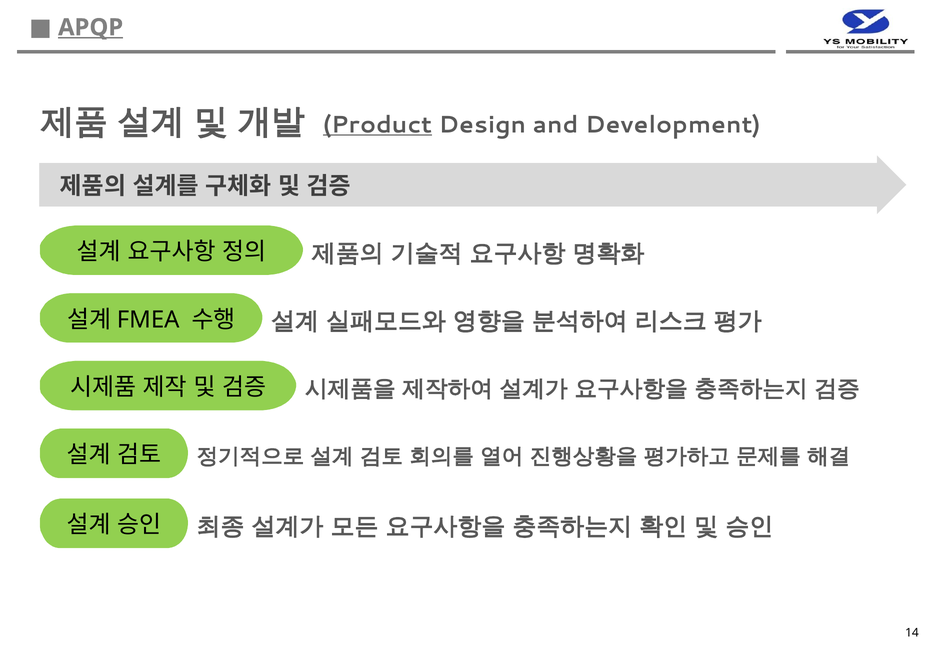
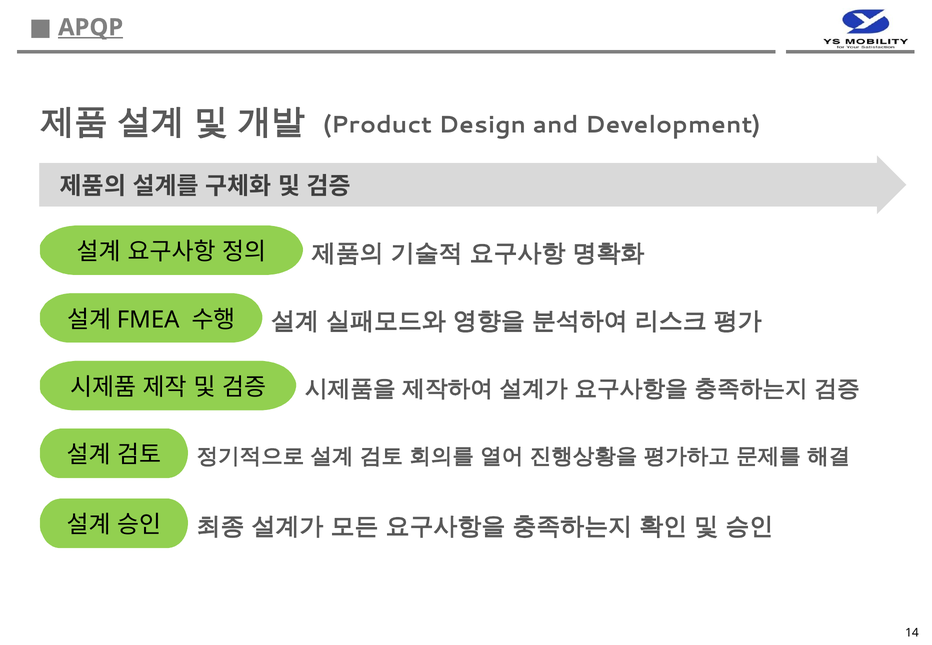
Product underline: present -> none (377, 125)
